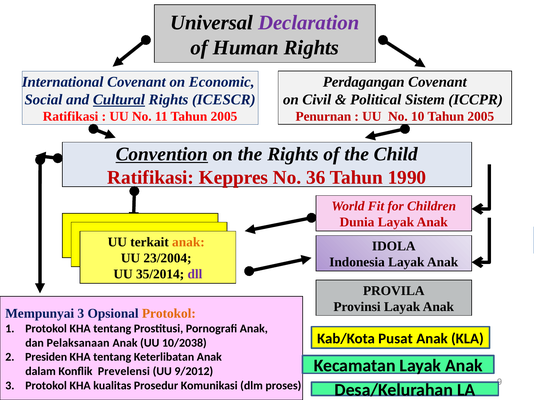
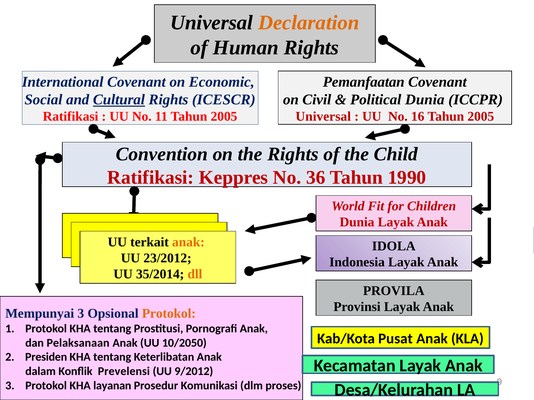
Declaration colour: purple -> orange (309, 23)
Perdagangan: Perdagangan -> Pemanfaatan (364, 82)
Political Sistem: Sistem -> Dunia (425, 100)
Penurnan: Penurnan -> Universal (323, 117)
10: 10 -> 16 (418, 117)
Convention underline: present -> none (162, 154)
23/2004: 23/2004 -> 23/2012 (168, 258)
dll colour: purple -> orange (195, 274)
10/2038: 10/2038 -> 10/2050 (184, 343)
kualitas: kualitas -> layanan (112, 386)
